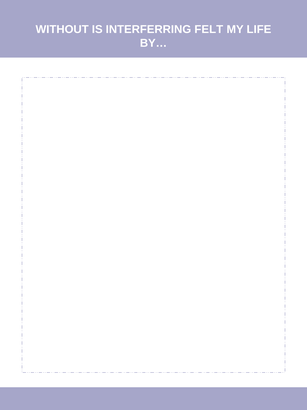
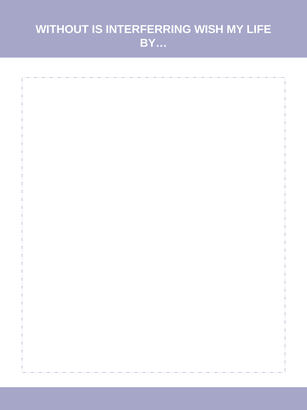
FELT: FELT -> WISH (209, 29)
